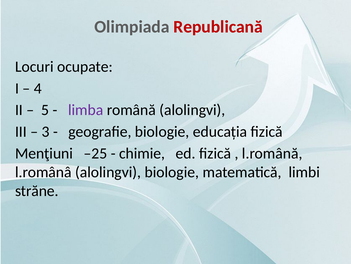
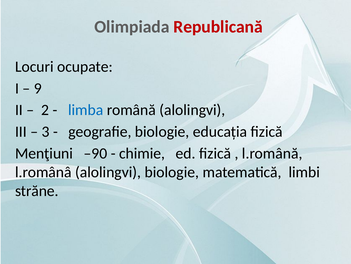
4: 4 -> 9 (38, 88)
5: 5 -> 2 (45, 110)
limba colour: purple -> blue (86, 110)
–25: –25 -> –90 (95, 153)
